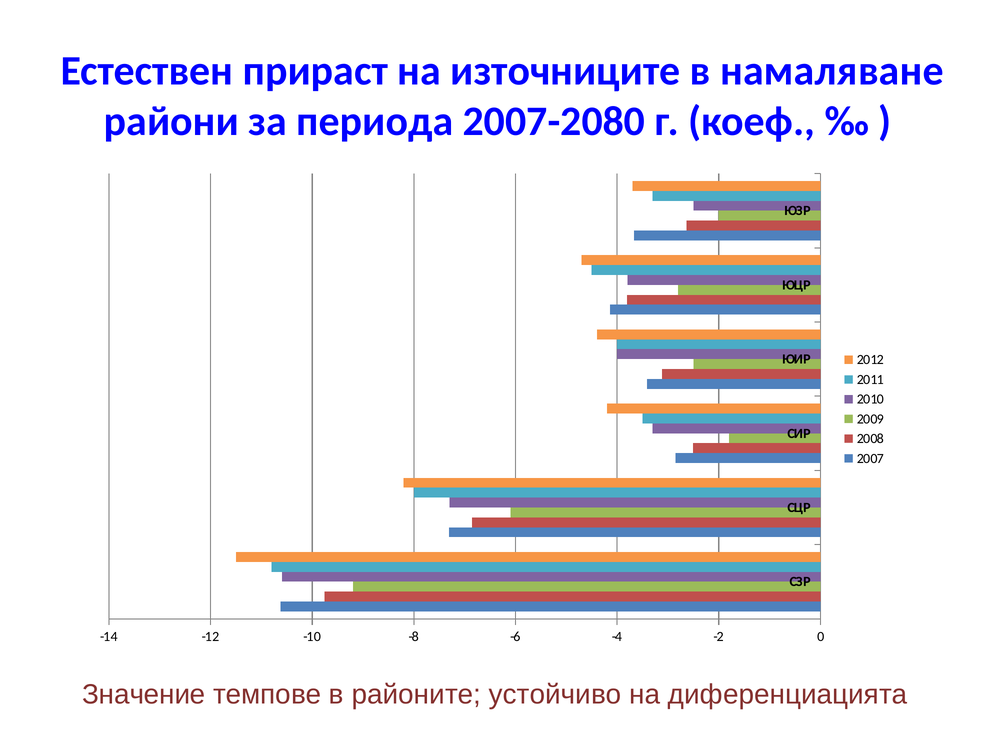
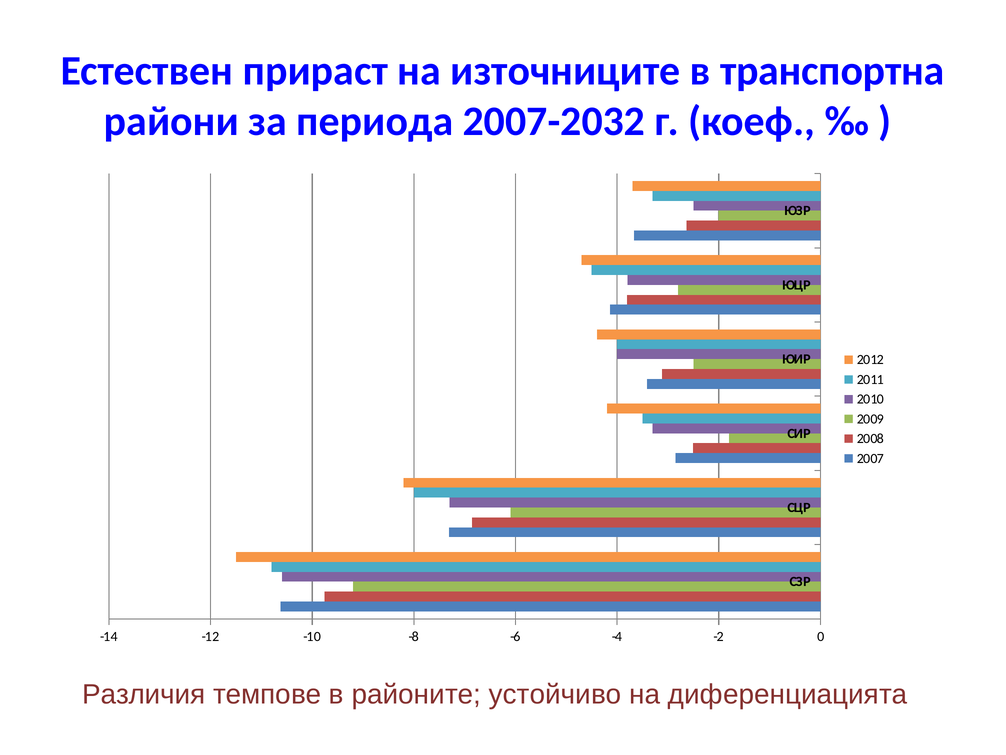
намаляване: намаляване -> транспортна (832, 71)
2007-2080: 2007-2080 -> 2007-2032 (554, 121)
Значение: Значение -> Различия (144, 694)
